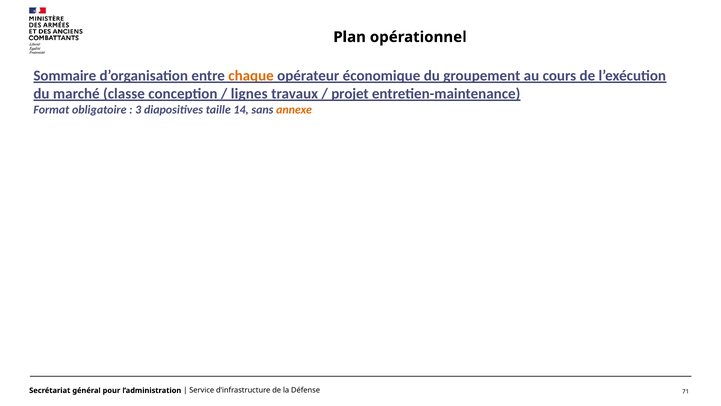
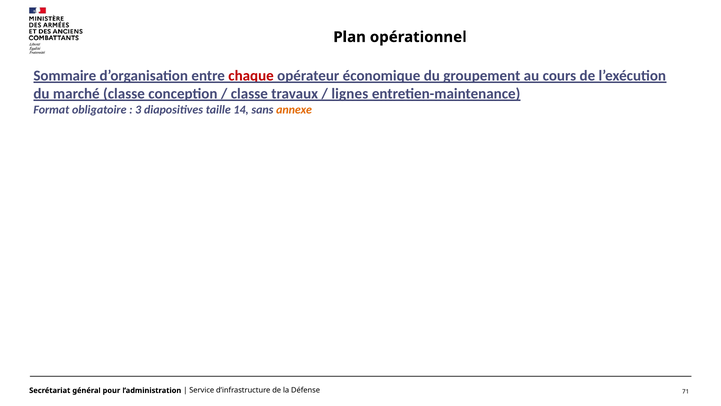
chaque colour: orange -> red (251, 76)
lignes: lignes -> classe (249, 94)
projet: projet -> lignes (350, 94)
